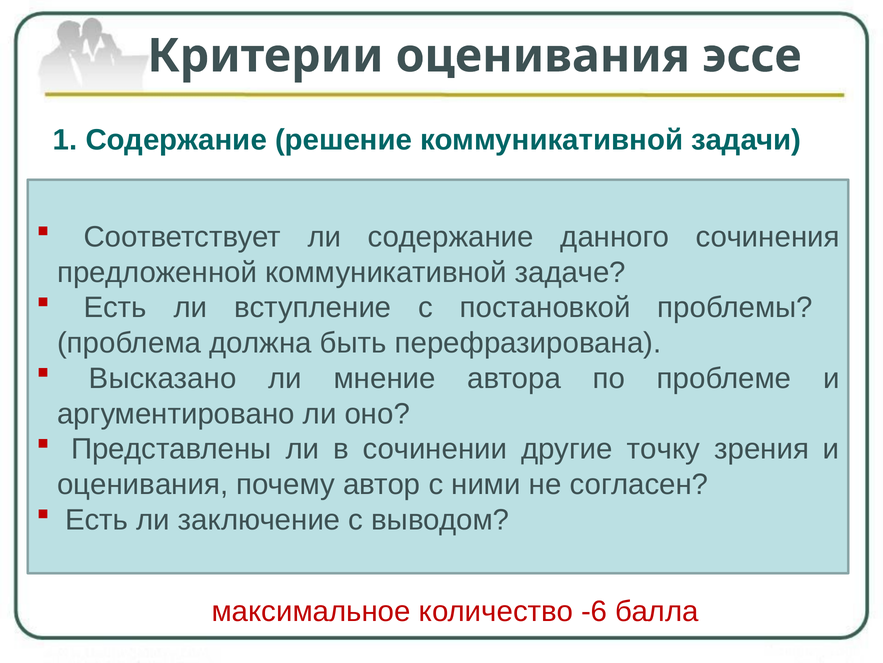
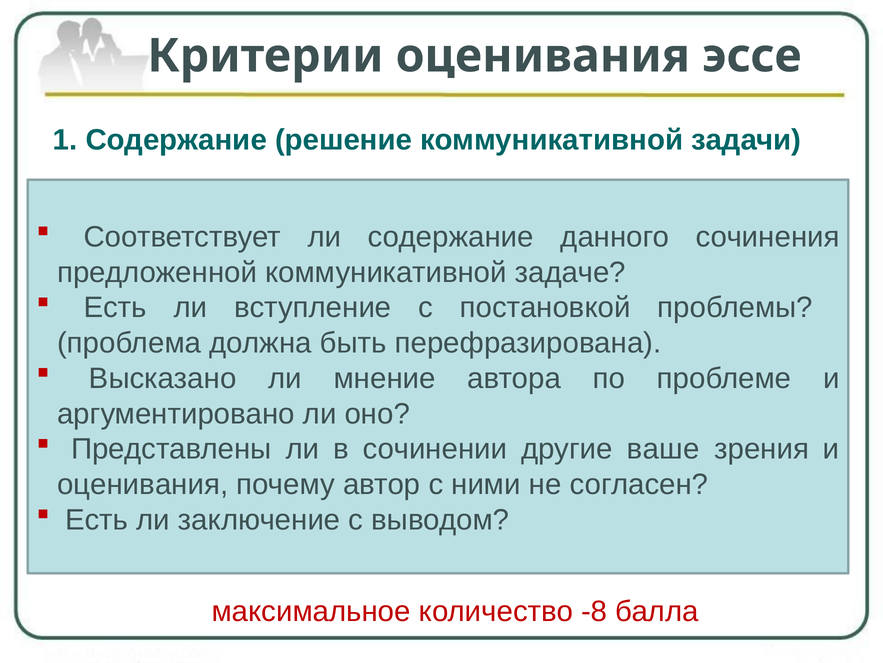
точку: точку -> ваше (663, 449)
-6: -6 -> -8 (594, 611)
